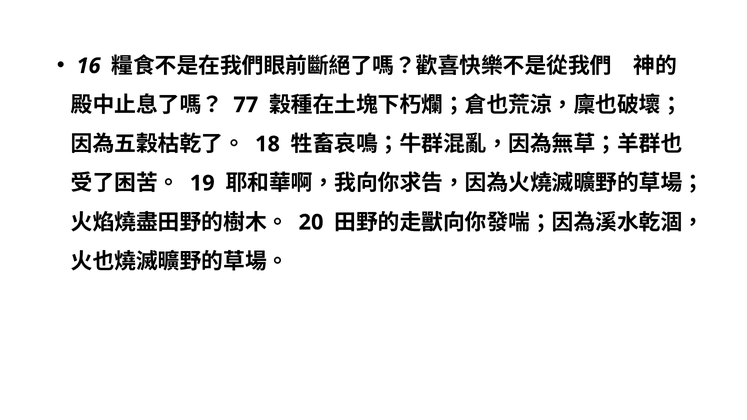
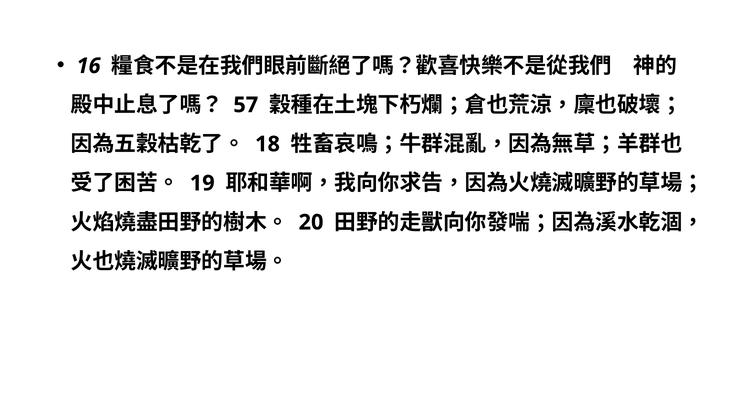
77: 77 -> 57 (246, 105)
